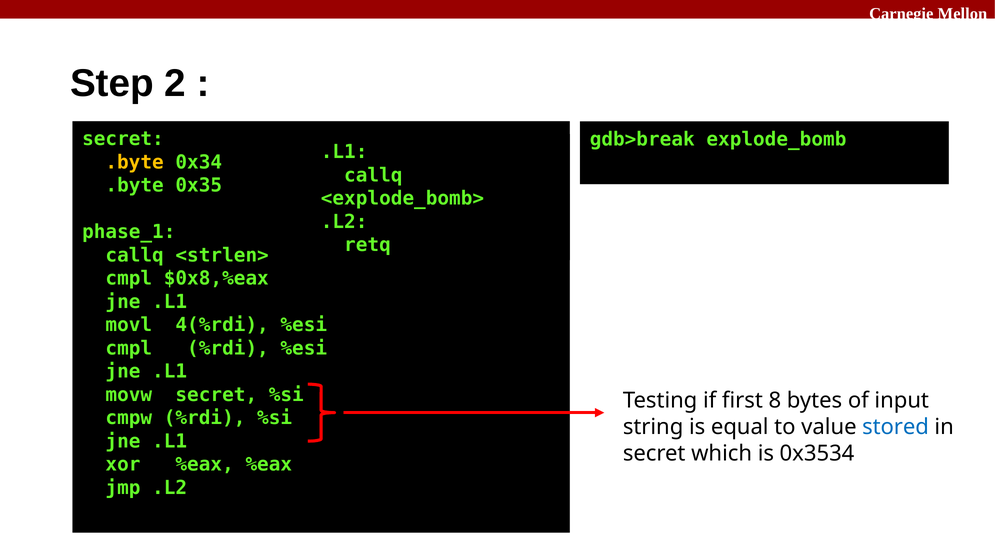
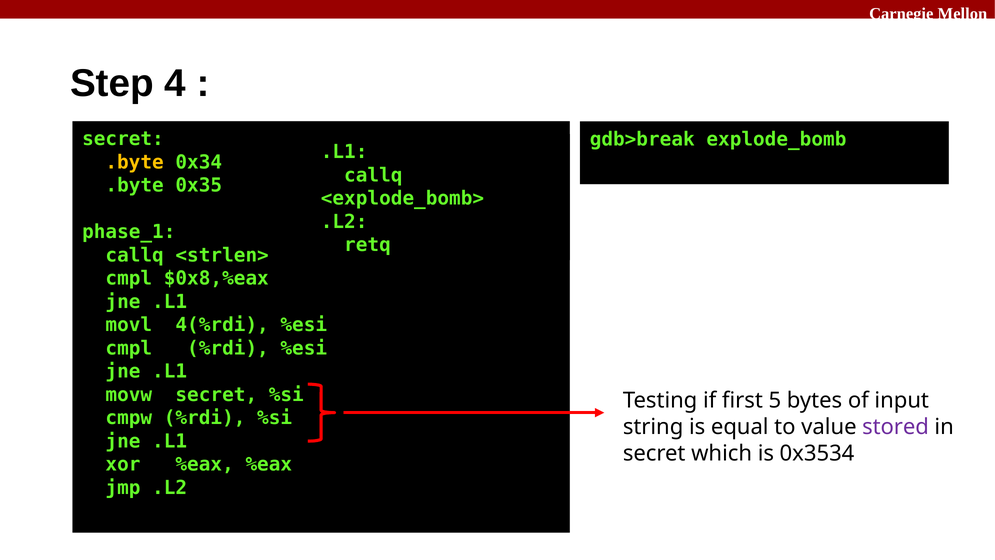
2: 2 -> 4 (175, 83)
8: 8 -> 5 (775, 400)
stored colour: blue -> purple (896, 427)
